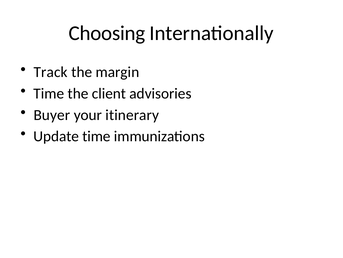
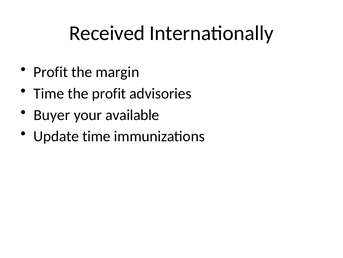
Choosing: Choosing -> Received (107, 33)
Track: Track -> Profit (51, 72)
the client: client -> profit (109, 93)
itinerary: itinerary -> available (132, 115)
